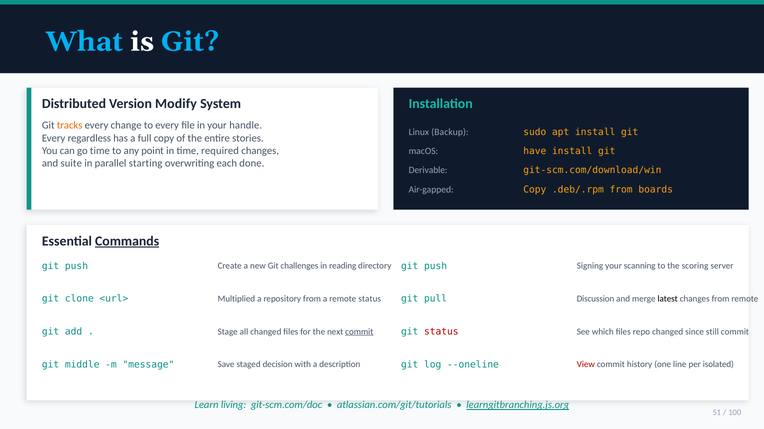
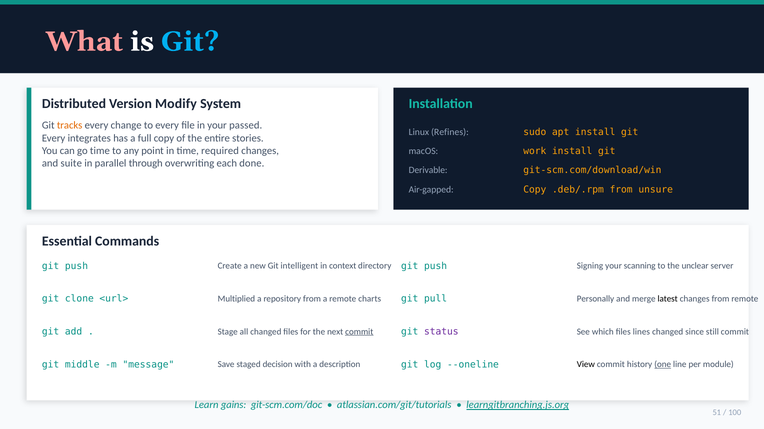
What colour: light blue -> pink (84, 42)
handle: handle -> passed (246, 126)
Backup: Backup -> Refines (450, 132)
regardless: regardless -> integrates (89, 138)
have: have -> work (535, 152)
starting: starting -> through (146, 164)
boards: boards -> unsure (656, 190)
Commands underline: present -> none (127, 242)
challenges: challenges -> intelligent (299, 266)
reading: reading -> context (343, 266)
scoring: scoring -> unclear (695, 266)
remote status: status -> charts (370, 299)
Discussion: Discussion -> Personally (595, 299)
status colour: red -> purple (441, 332)
repo: repo -> lines (641, 332)
View colour: red -> black (586, 365)
one underline: none -> present (663, 365)
isolated: isolated -> module (718, 365)
living: living -> gains (234, 406)
